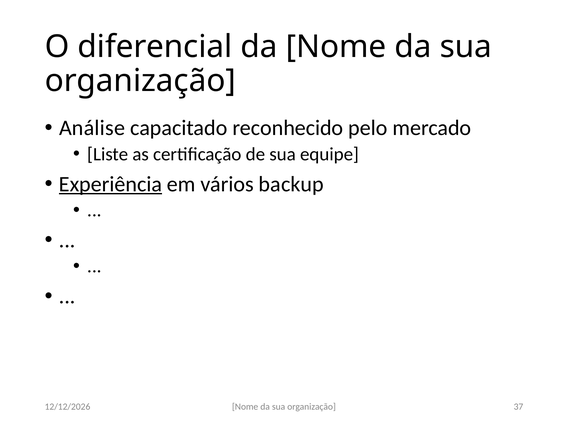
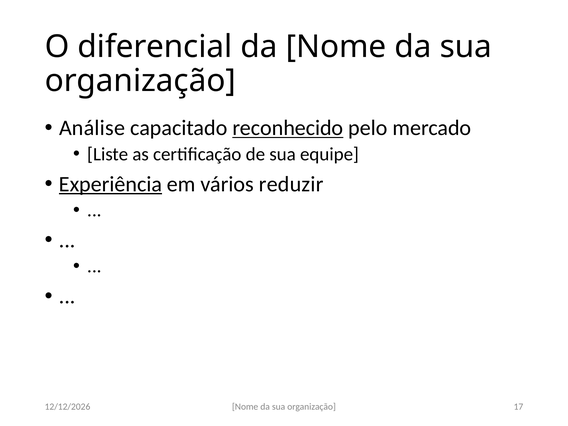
reconhecido underline: none -> present (288, 128)
backup: backup -> reduzir (291, 184)
37: 37 -> 17 (518, 407)
